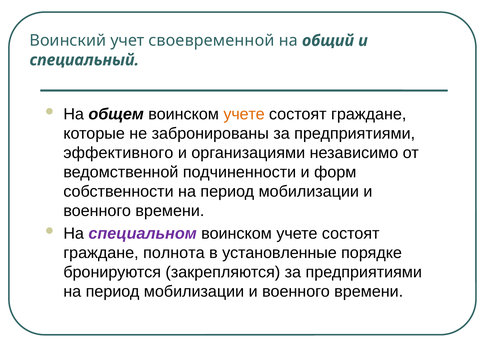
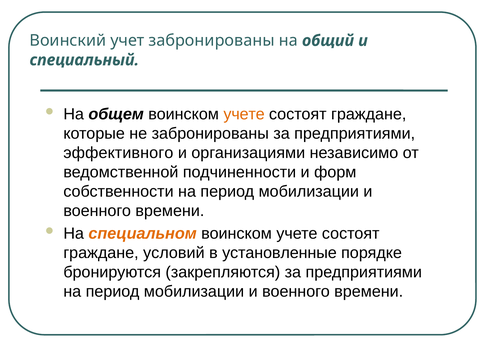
учет своевременной: своевременной -> забронированы (212, 41)
специальном colour: purple -> orange (143, 233)
полнота: полнота -> условий (174, 253)
